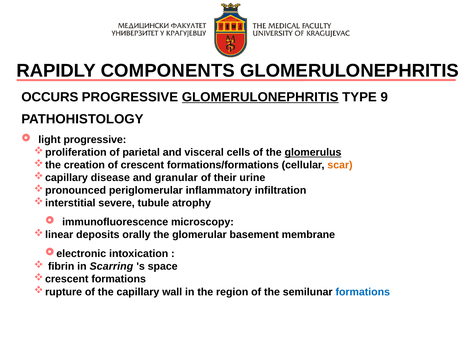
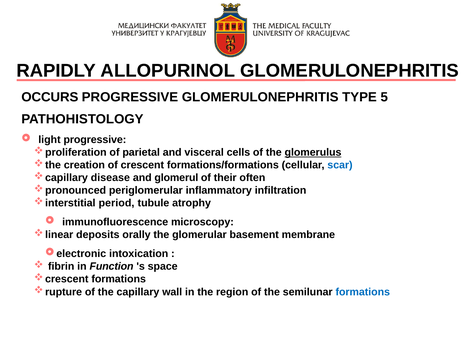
COMPONENTS: COMPONENTS -> ALLOPURINOL (168, 71)
GLOMERULONEPHRITIS underline: present -> none (260, 97)
9: 9 -> 5 (384, 97)
scar colour: orange -> blue (340, 165)
granular: granular -> glomerul (176, 178)
urine: urine -> often (252, 178)
severe: severe -> period (117, 203)
Scarring: Scarring -> Function (112, 266)
